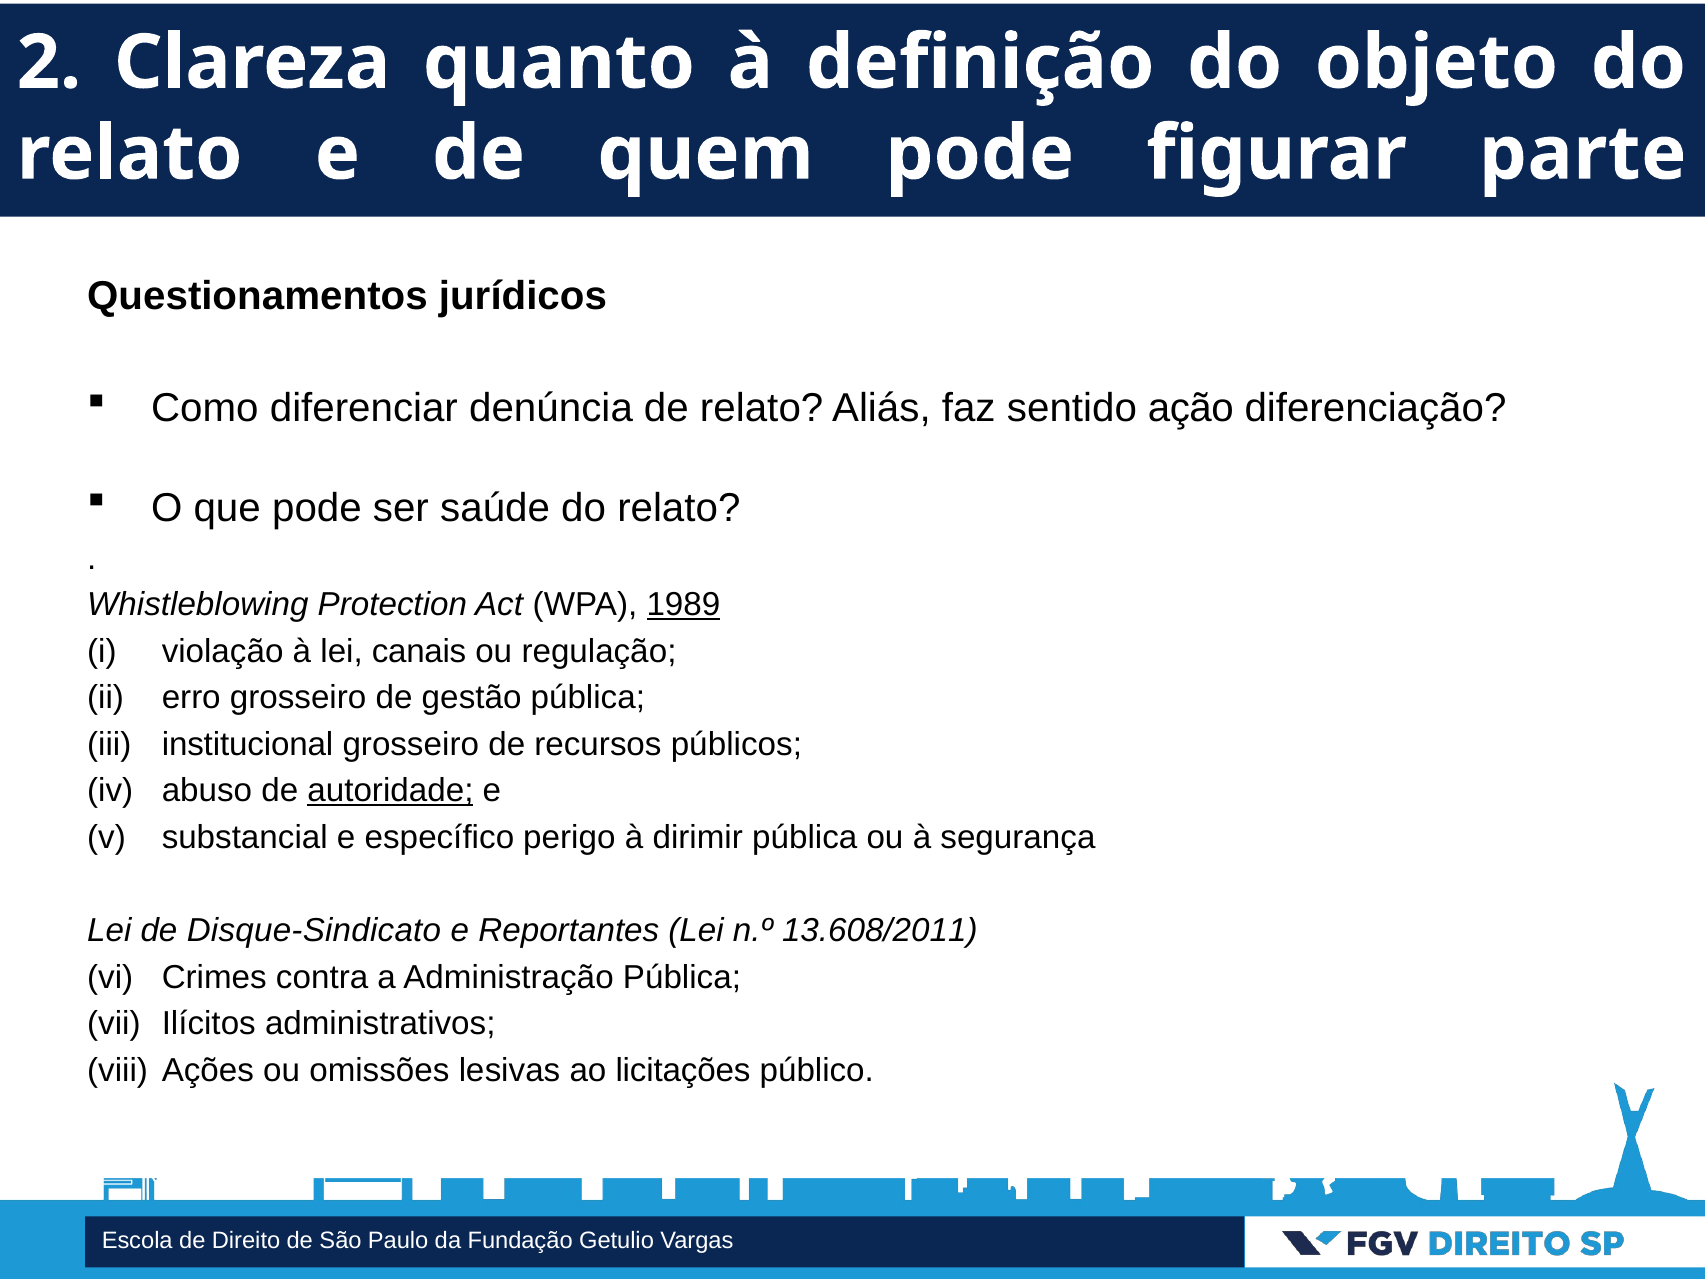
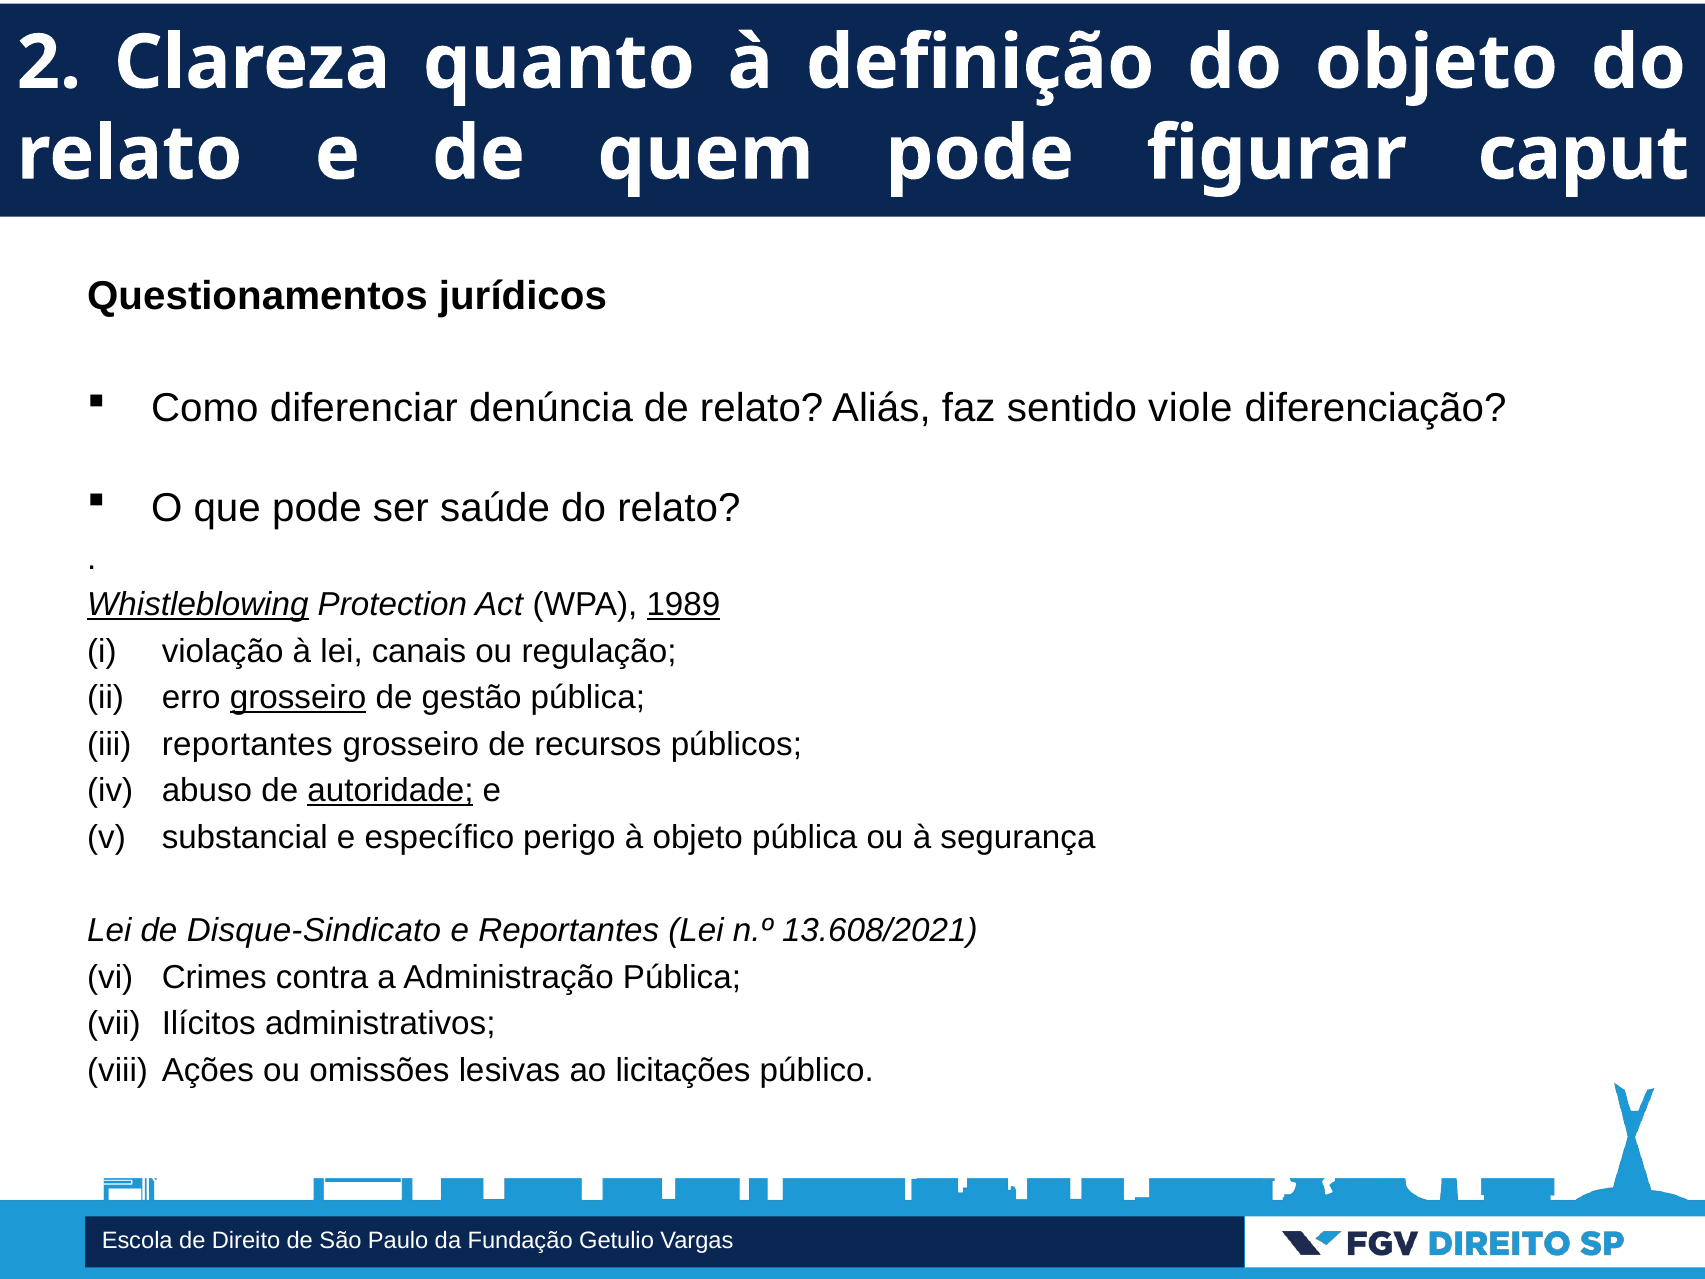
parte: parte -> caput (1583, 154)
ação: ação -> viole (1190, 409)
Whistleblowing underline: none -> present (198, 605)
grosseiro underline: none -> present (298, 698)
institucional: institucional -> reportantes (247, 744)
à dirimir: dirimir -> objeto (698, 837)
13.608/2011: 13.608/2011 -> 13.608/2021 (880, 930)
